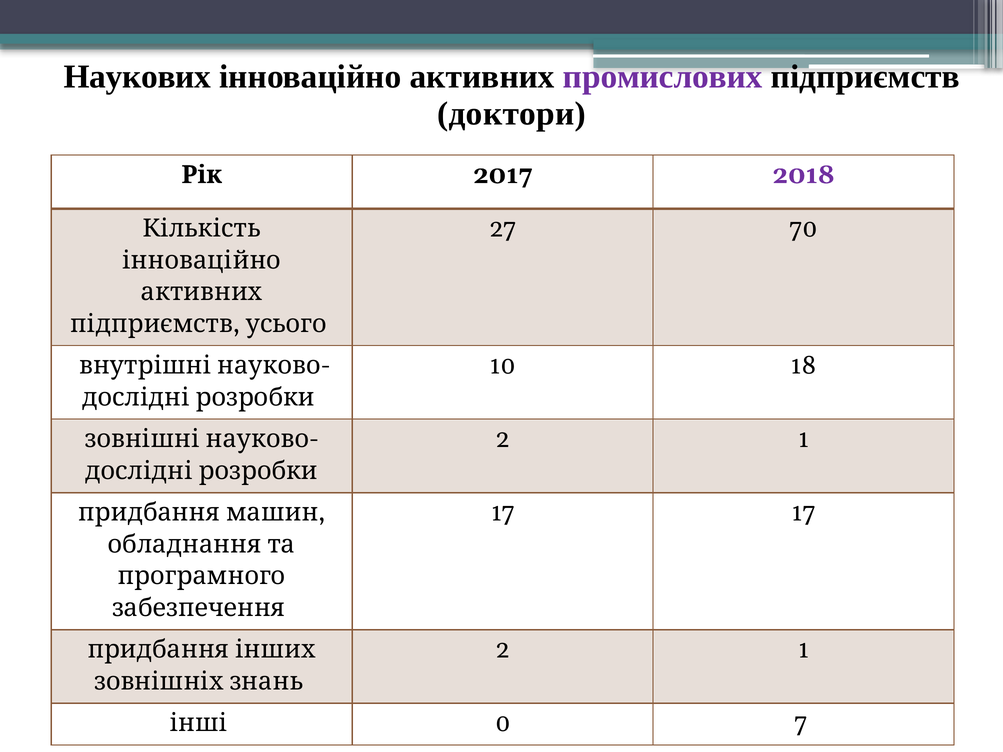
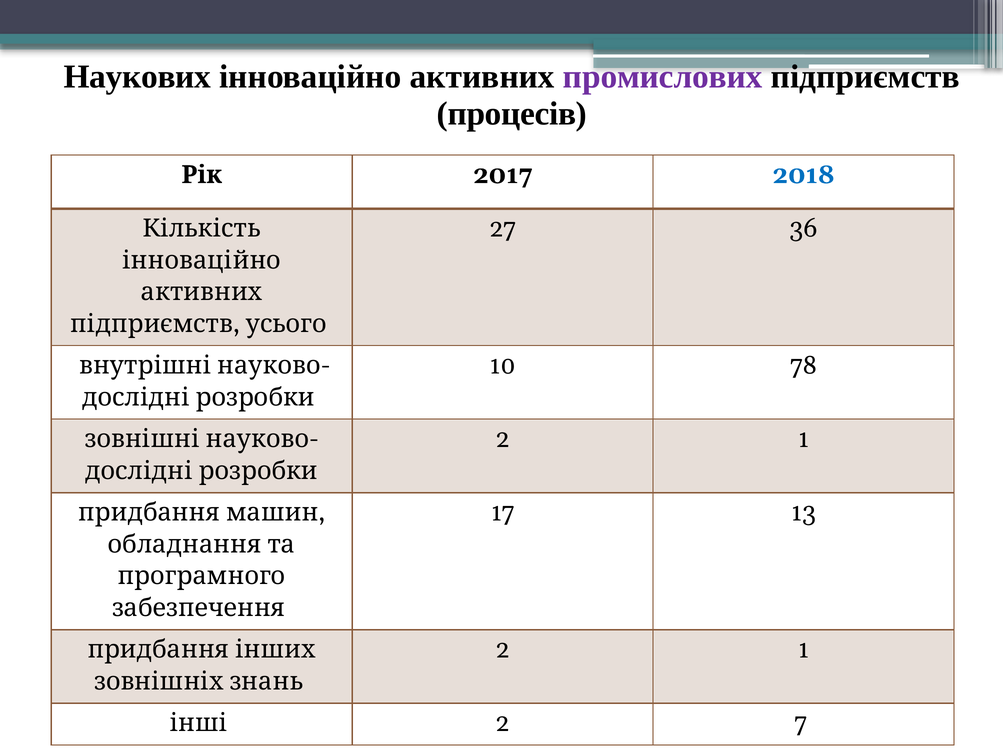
доктори: доктори -> процесів (512, 114)
2018 colour: purple -> blue (804, 175)
70: 70 -> 36 (803, 229)
18: 18 -> 78 (804, 366)
17 17: 17 -> 13 (804, 513)
інші 0: 0 -> 2 (503, 723)
